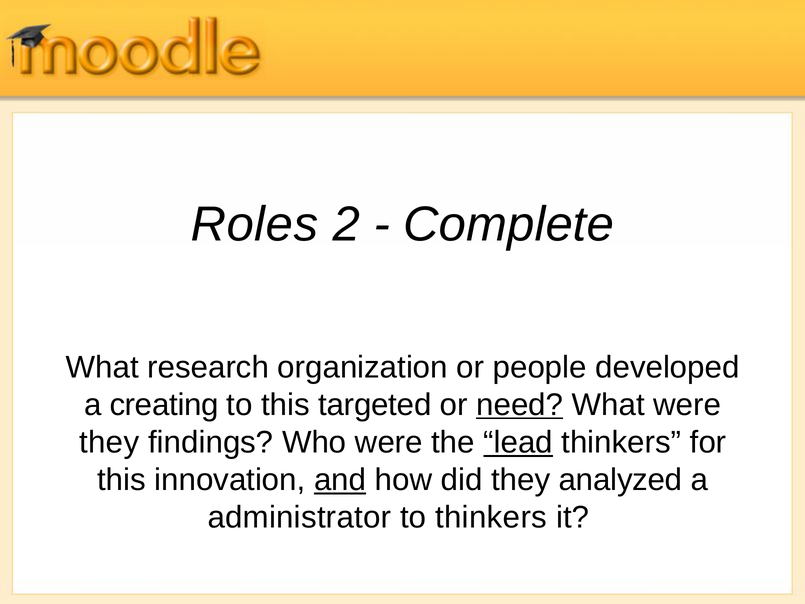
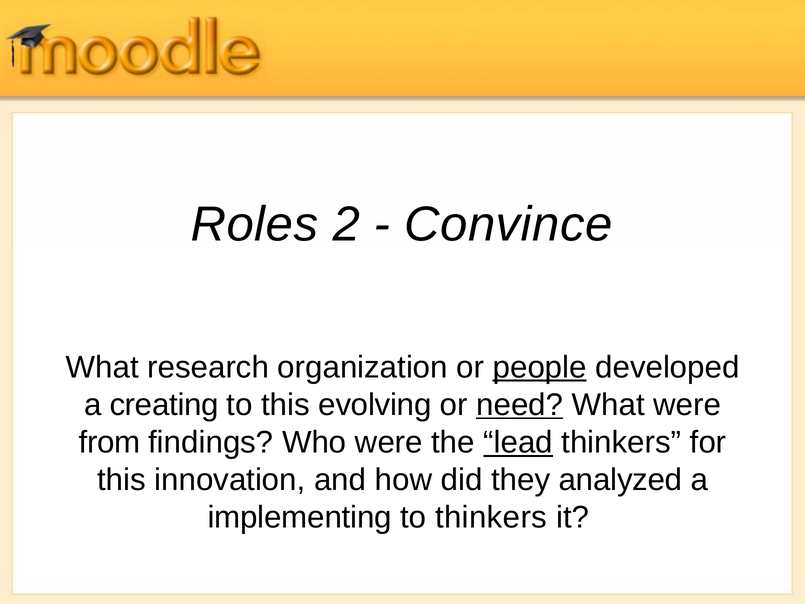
Complete: Complete -> Convince (508, 224)
people underline: none -> present (540, 367)
targeted: targeted -> evolving (375, 405)
they: they -> from (109, 442)
and underline: present -> none (340, 480)
administrator: administrator -> implementing (300, 517)
